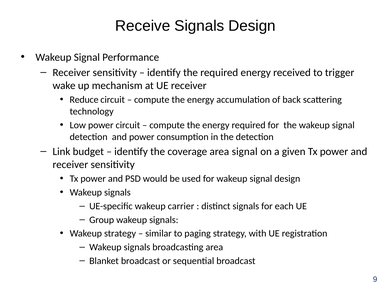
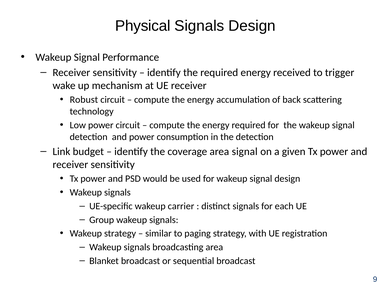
Receive: Receive -> Physical (143, 26)
Reduce: Reduce -> Robust (84, 100)
